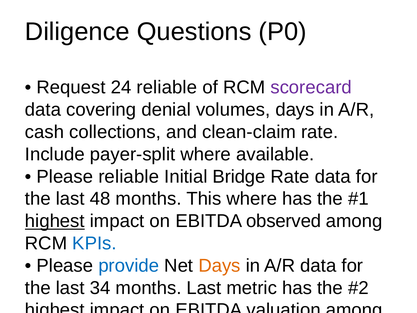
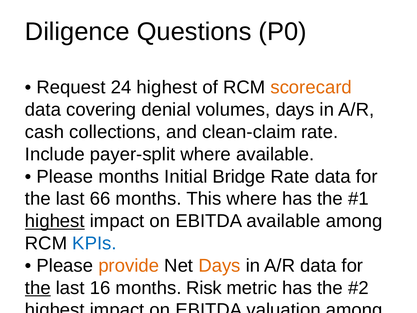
24 reliable: reliable -> highest (167, 87)
scorecard colour: purple -> orange (311, 87)
Please reliable: reliable -> months (129, 176)
48: 48 -> 66 (100, 199)
EBITDA observed: observed -> available (283, 221)
provide colour: blue -> orange (129, 265)
the underline: none -> present (38, 288)
34: 34 -> 16 (100, 288)
months Last: Last -> Risk (204, 288)
